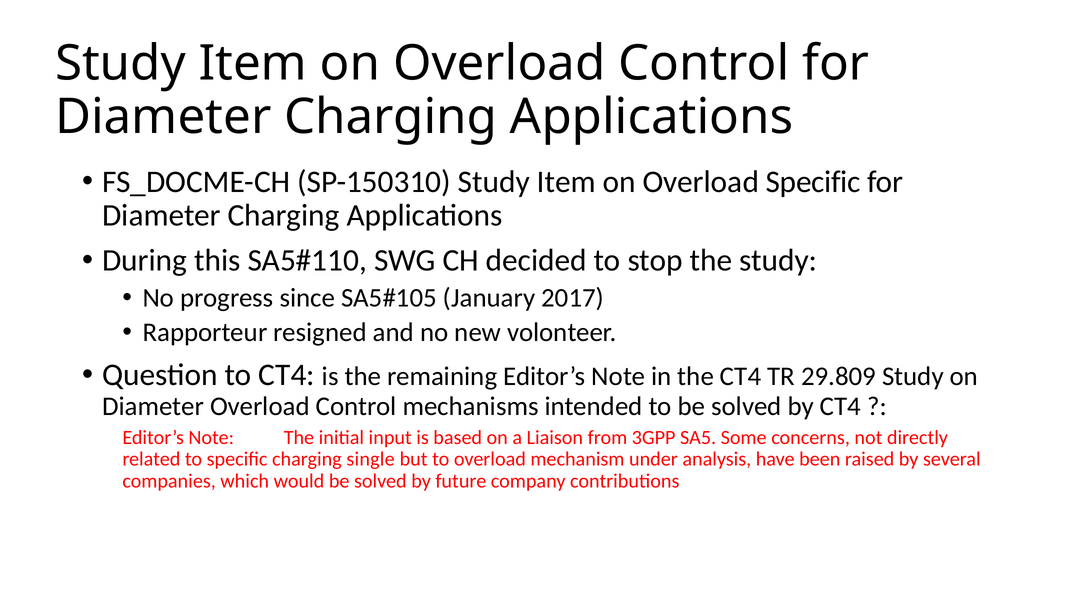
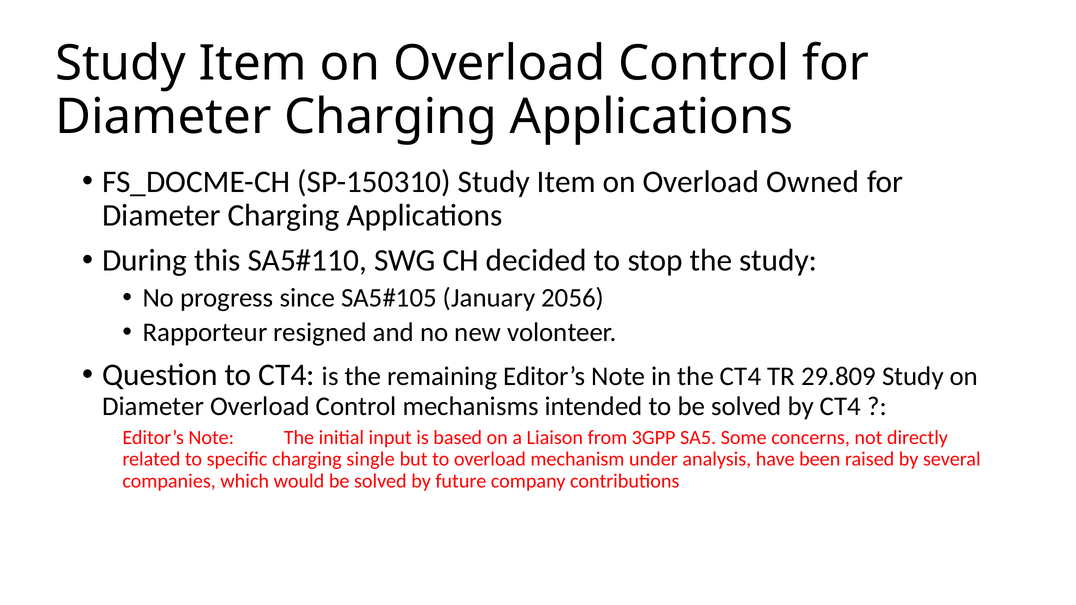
Overload Specific: Specific -> Owned (813, 182)
2017: 2017 -> 2056 (573, 298)
